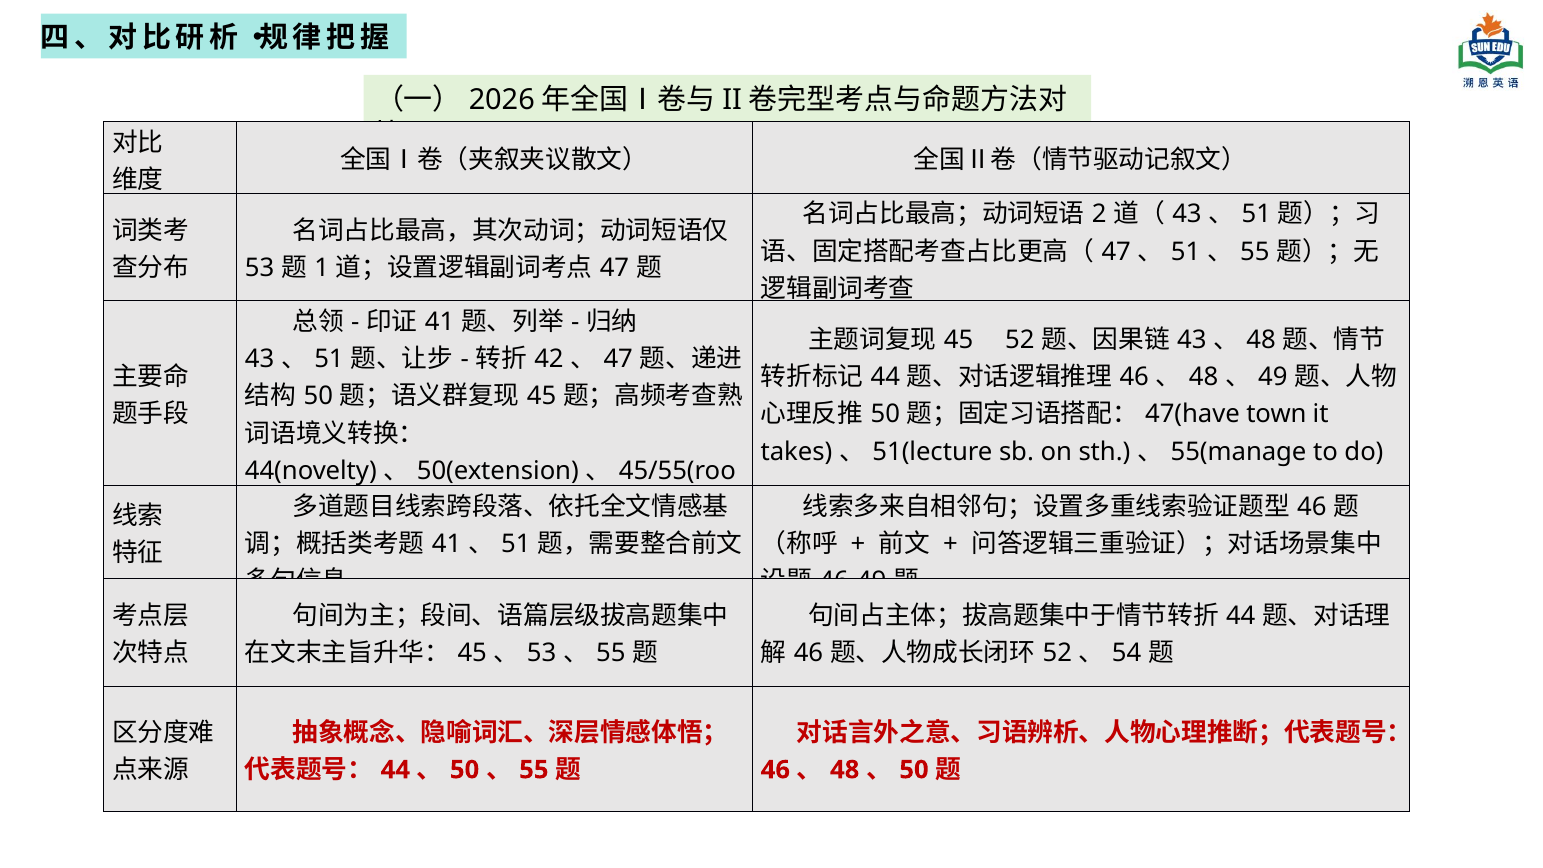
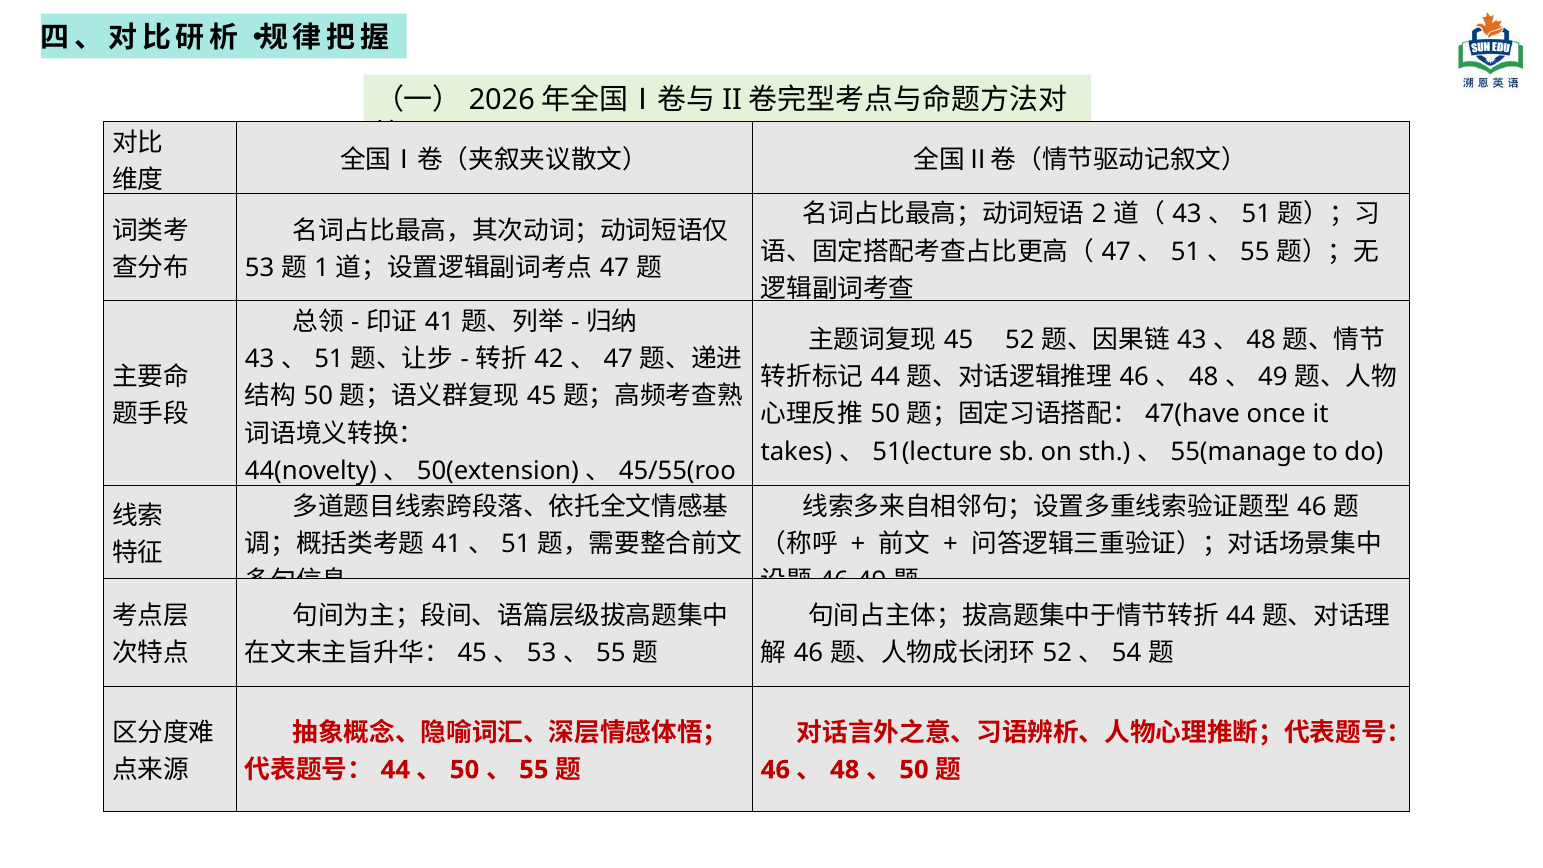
town: town -> once (1276, 414)
